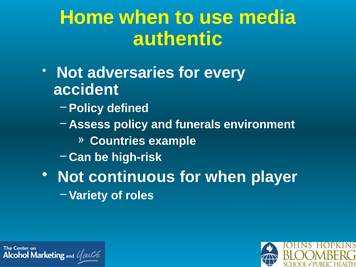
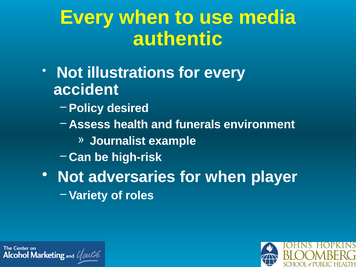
Home: Home -> Every (87, 17)
adversaries: adversaries -> illustrations (131, 73)
defined: defined -> desired (128, 108)
Assess policy: policy -> health (131, 125)
Countries: Countries -> Journalist (118, 141)
continuous: continuous -> adversaries (132, 177)
